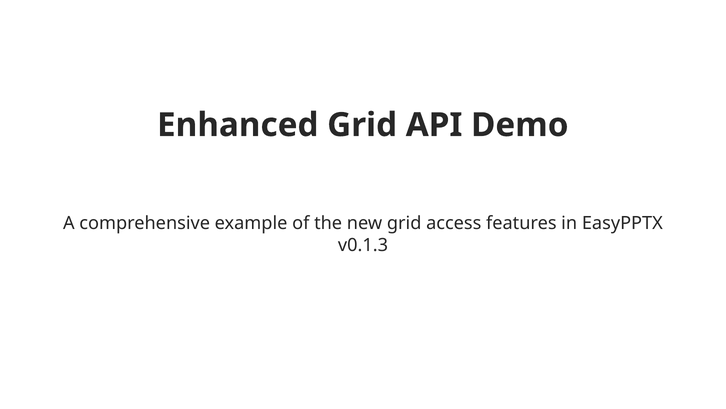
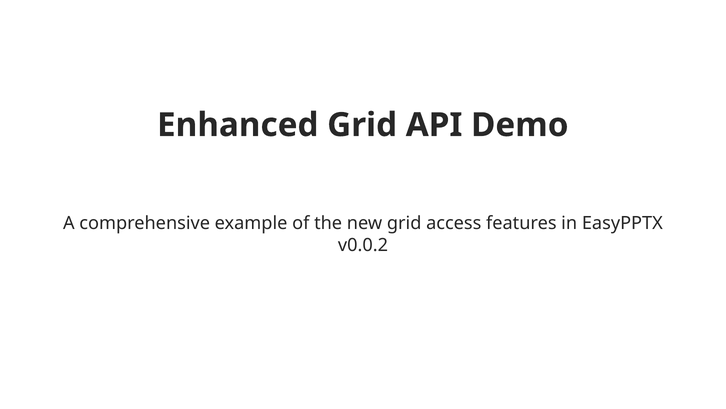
v0.1.3: v0.1.3 -> v0.0.2 (363, 245)
